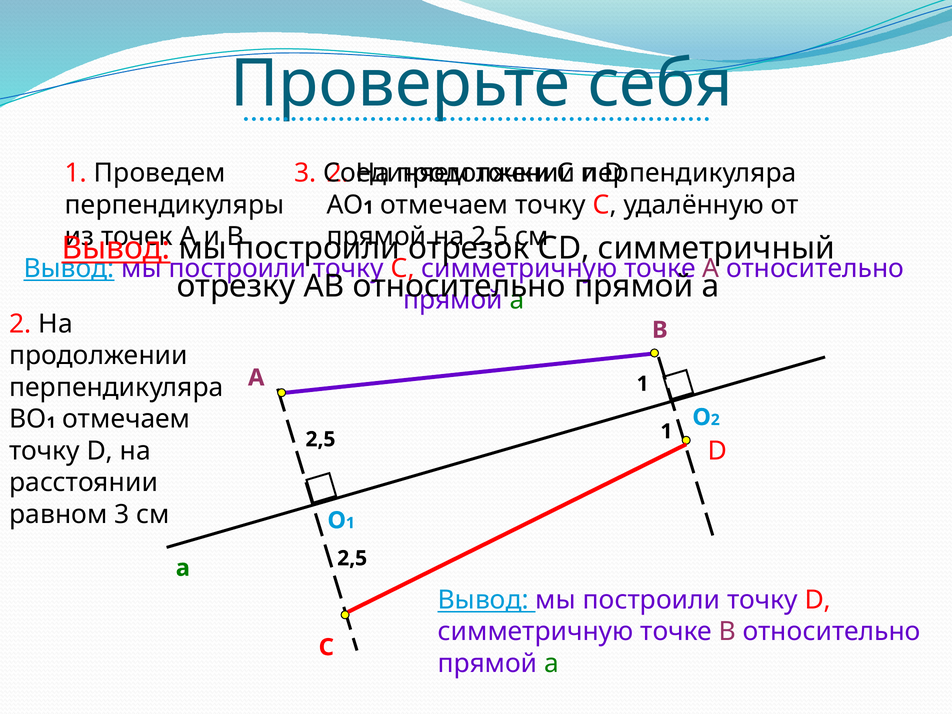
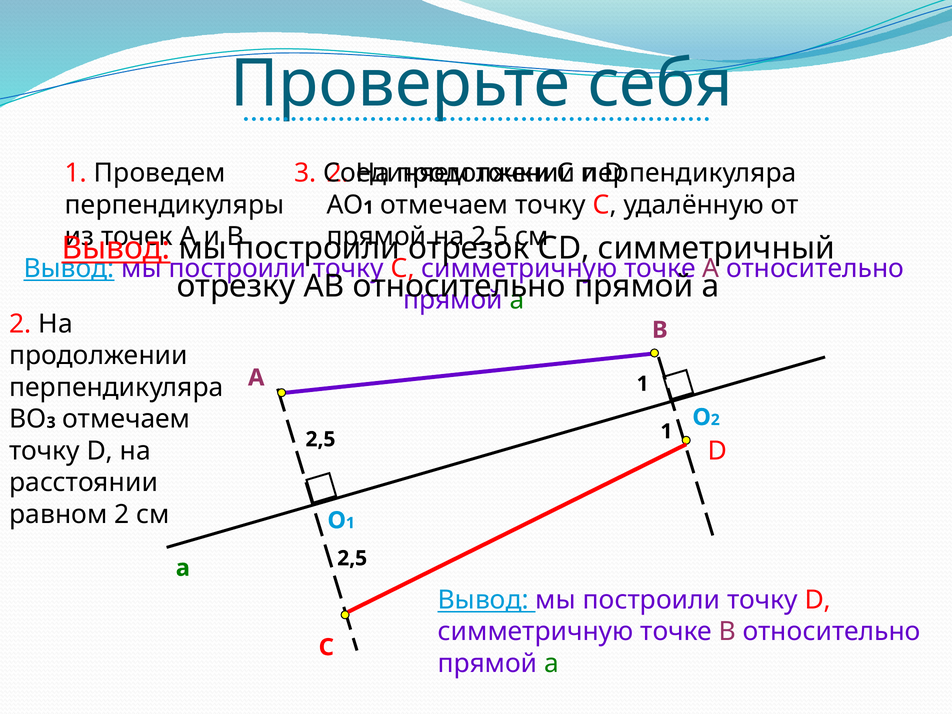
1: 1 -> 3 (51, 423)
равном 3: 3 -> 2 (122, 514)
